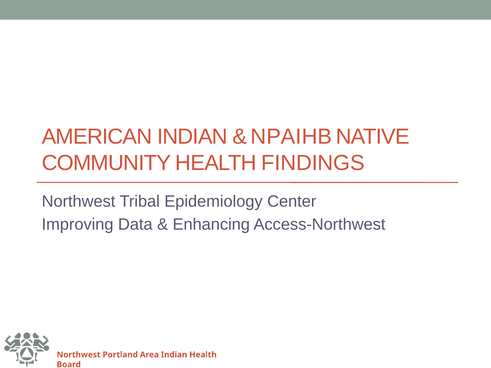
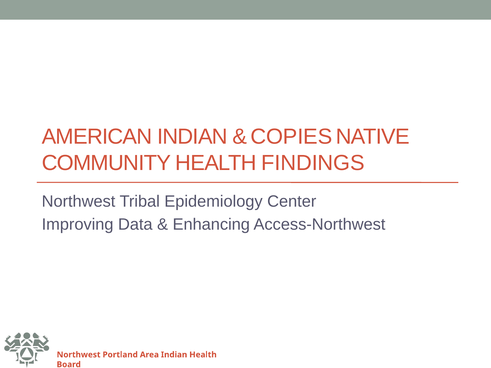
NPAIHB: NPAIHB -> COPIES (291, 137)
